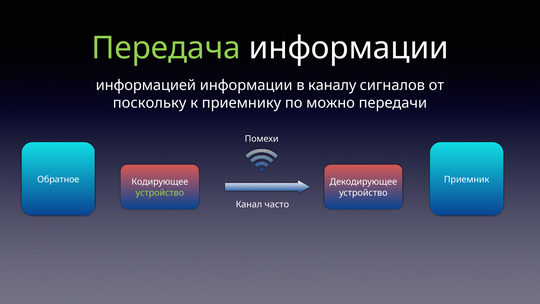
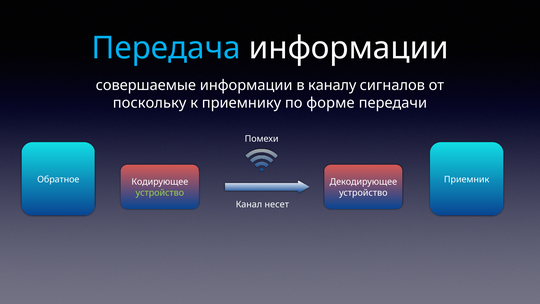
Передача colour: light green -> light blue (166, 48)
информацией: информацией -> совершаемые (146, 85)
можно: можно -> форме (331, 103)
часто: часто -> несет (277, 204)
